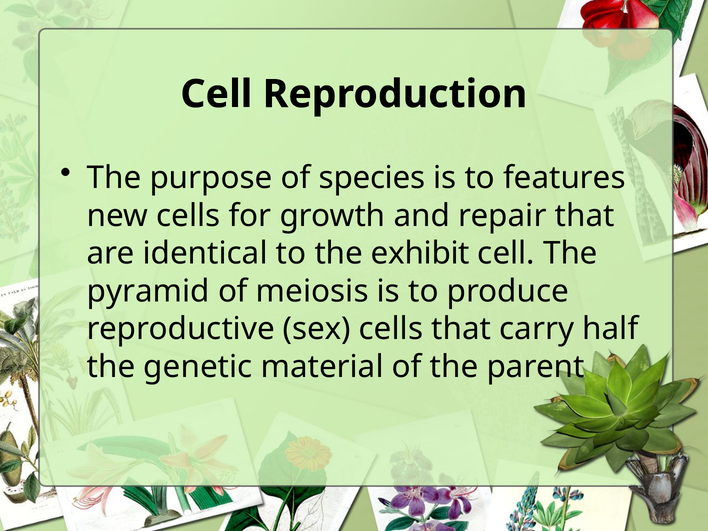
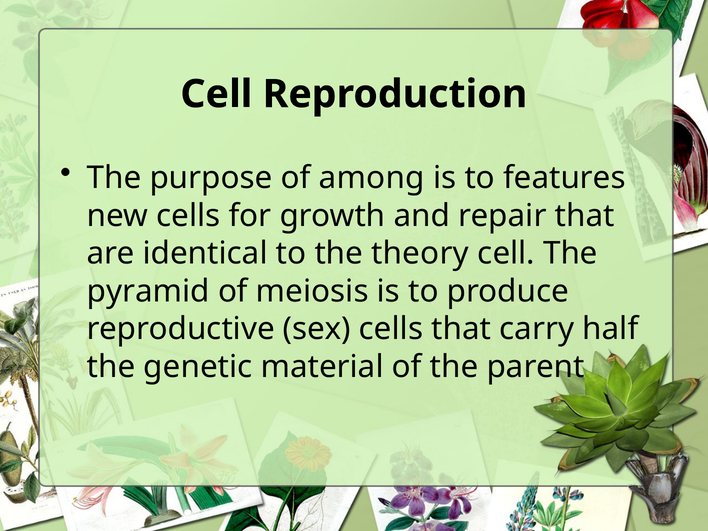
species: species -> among (372, 178)
exhibit: exhibit -> theory (420, 254)
